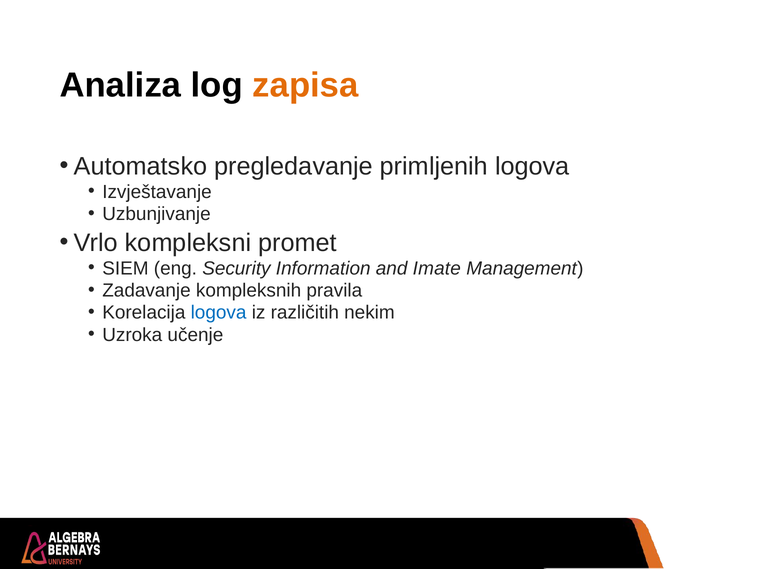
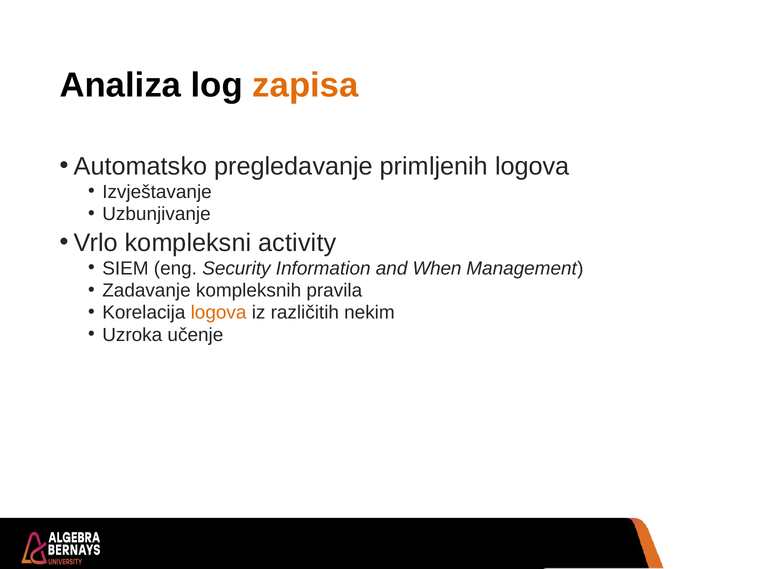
promet: promet -> activity (297, 243)
Imate: Imate -> When (437, 268)
logova colour: blue -> orange (219, 312)
